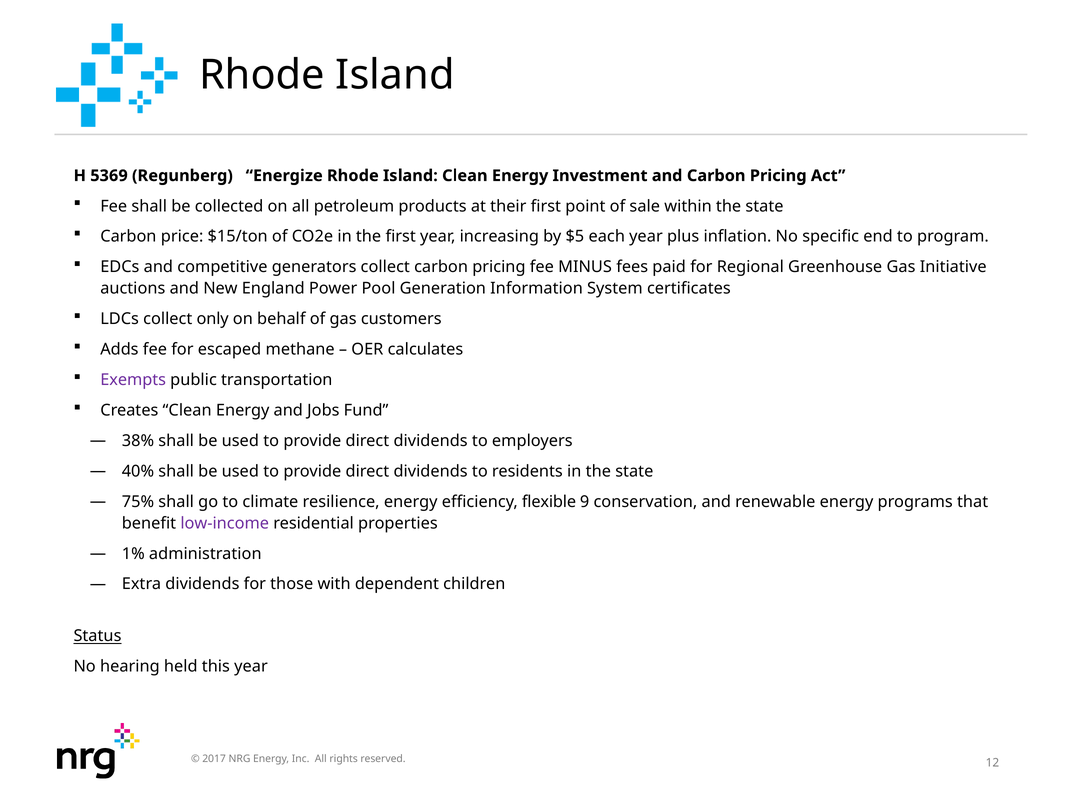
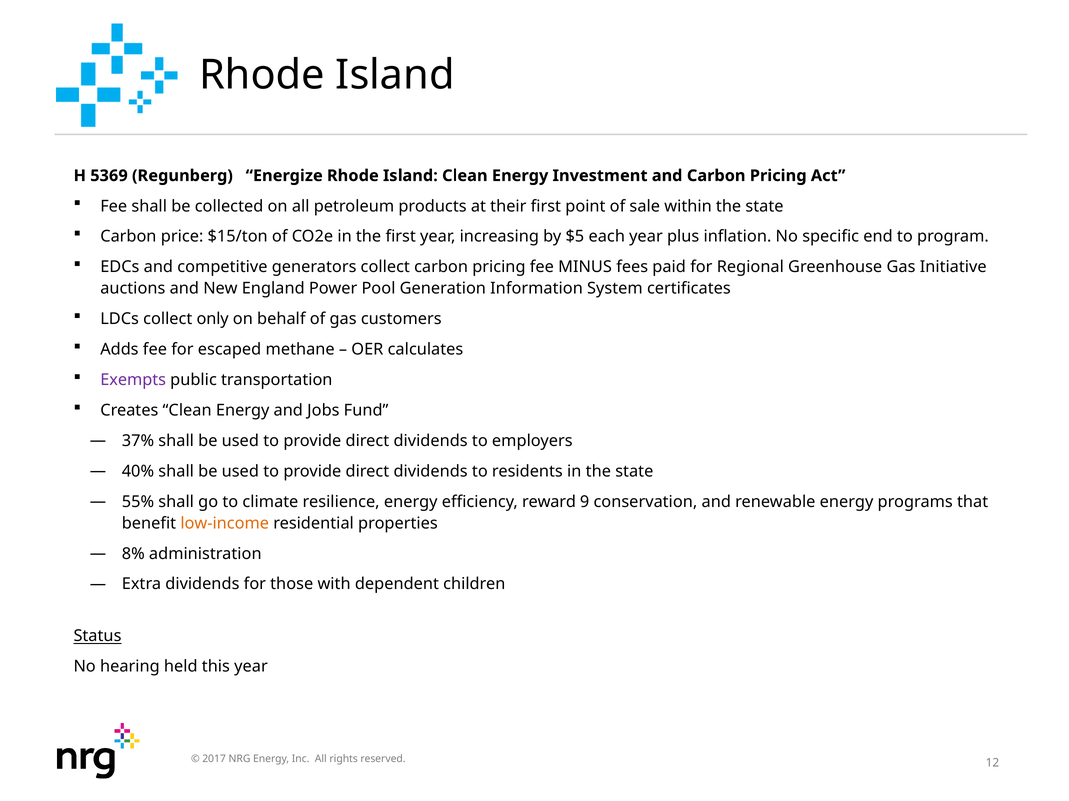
38%: 38% -> 37% (138, 441)
75%: 75% -> 55% (138, 502)
flexible: flexible -> reward (549, 502)
low-income colour: purple -> orange (225, 524)
1%: 1% -> 8% (133, 554)
